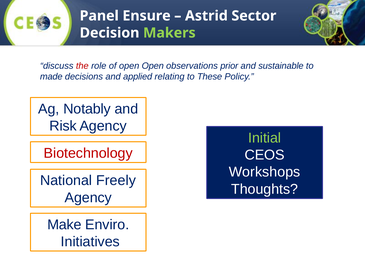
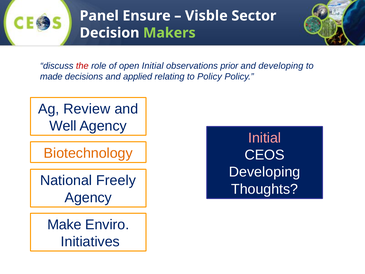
Astrid: Astrid -> Visble (206, 16)
open Open: Open -> Initial (153, 66)
and sustainable: sustainable -> developing (281, 66)
to These: These -> Policy (210, 77)
Notably: Notably -> Review (87, 109)
Risk: Risk -> Well (63, 126)
Initial colour: light green -> pink (265, 138)
Biotechnology colour: red -> orange (88, 153)
Workshops: Workshops -> Developing (265, 172)
